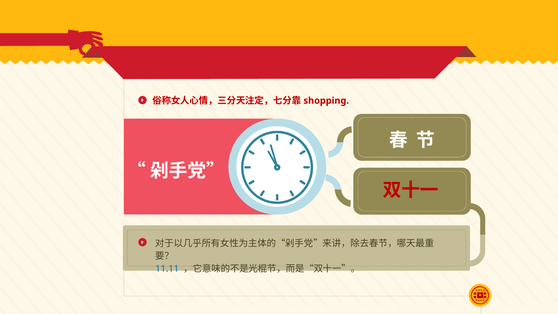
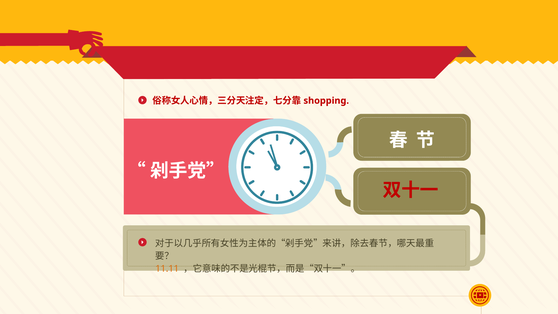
11.11 colour: blue -> orange (167, 269)
